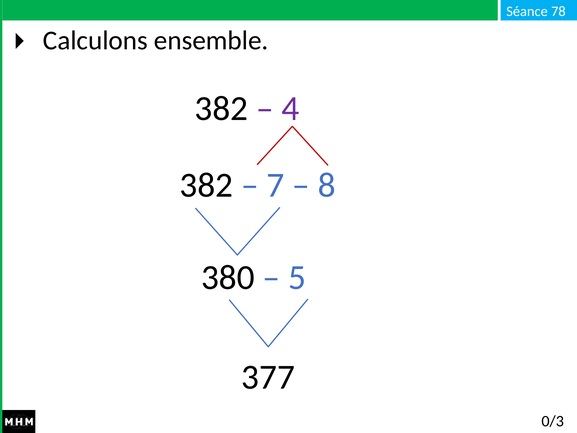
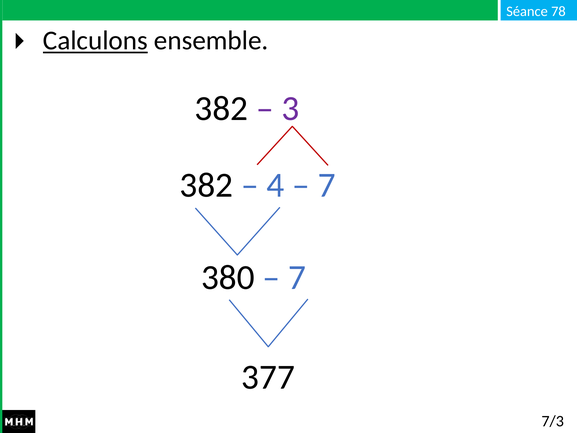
Calculons underline: none -> present (95, 41)
4: 4 -> 3 (290, 108)
7: 7 -> 4 (275, 185)
8: 8 -> 7 (327, 185)
5: 5 -> 7 (297, 277)
0/3: 0/3 -> 7/3 (553, 421)
